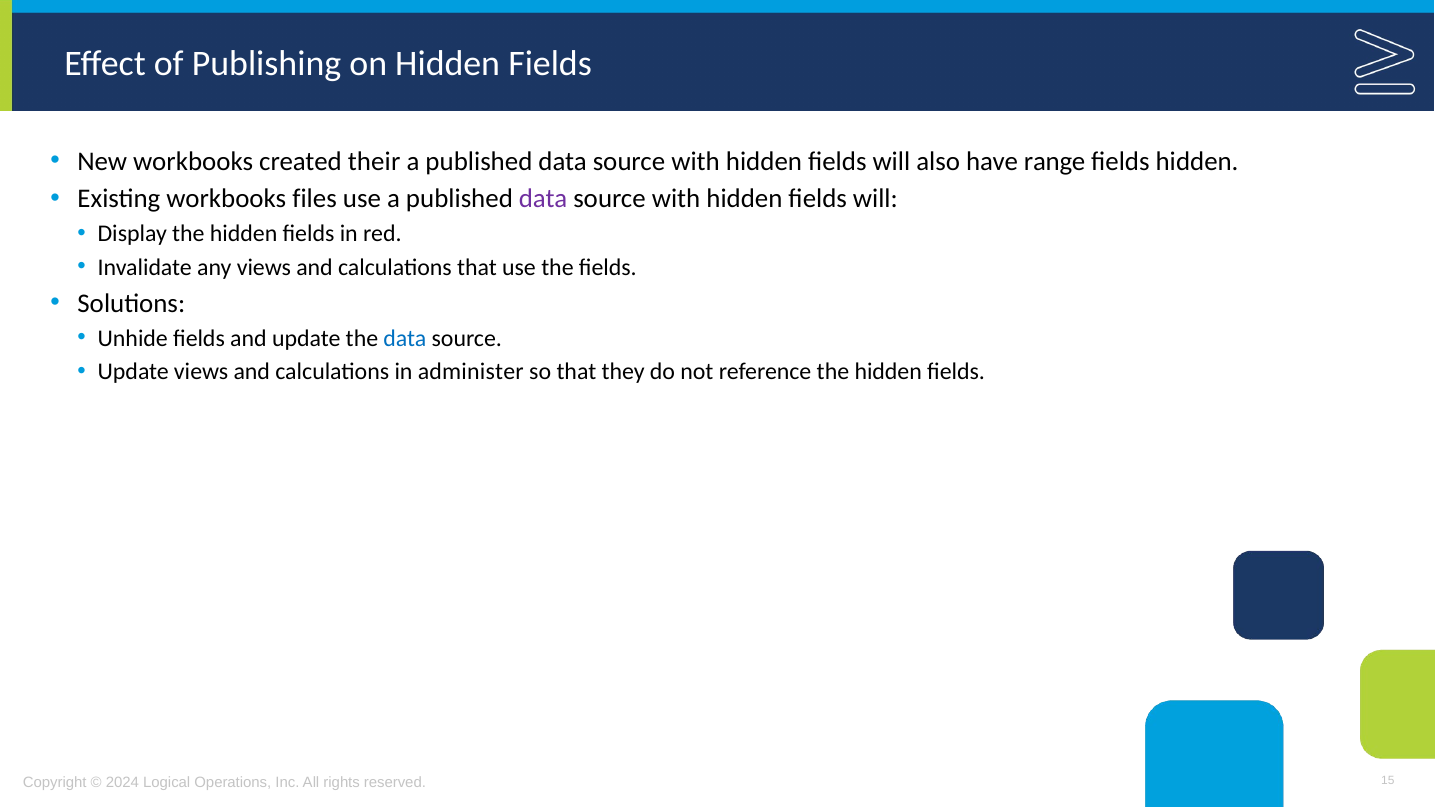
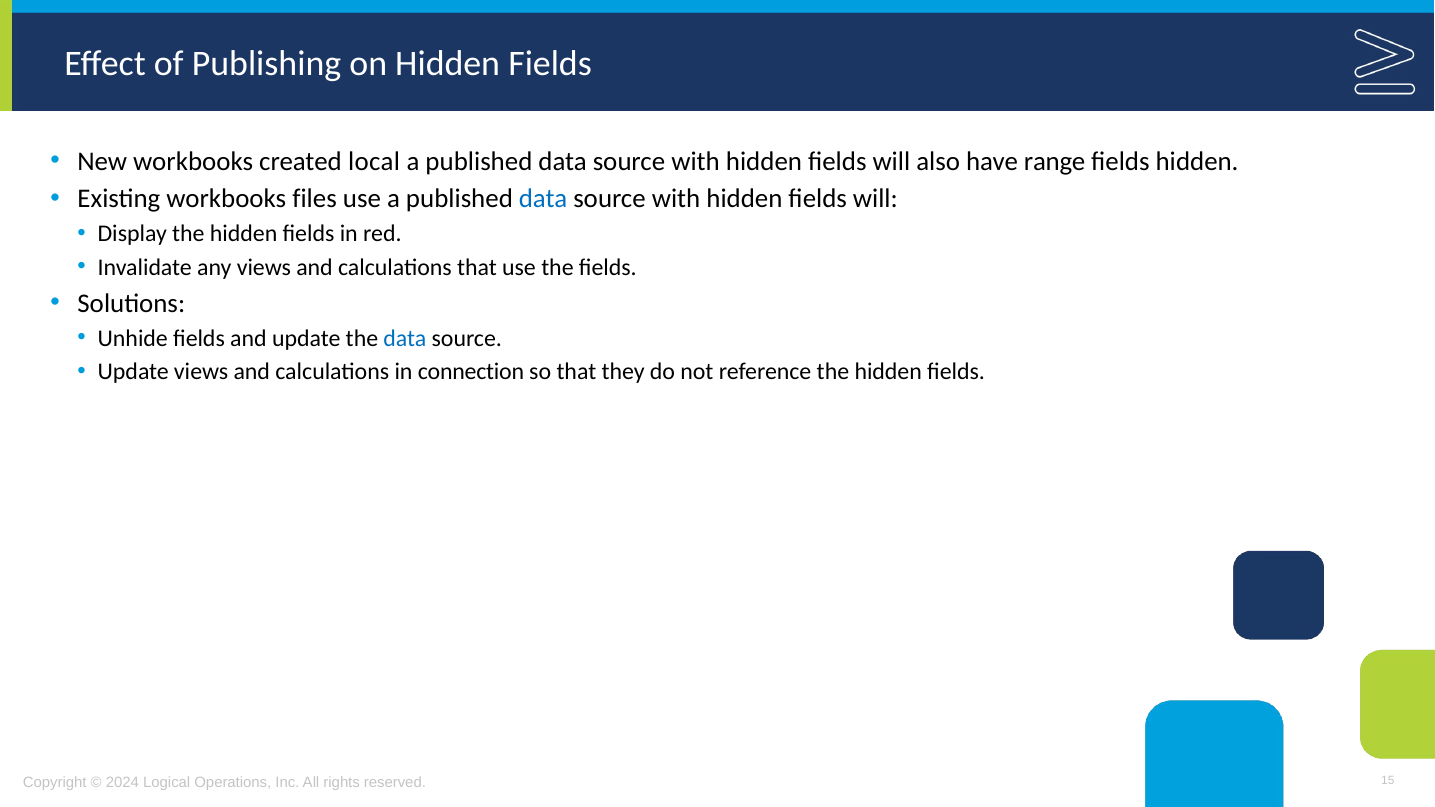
their: their -> local (374, 161)
data colour: purple -> blue (543, 199)
administer: administer -> connection (471, 372)
